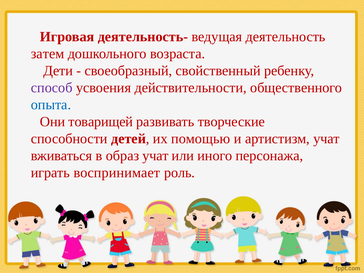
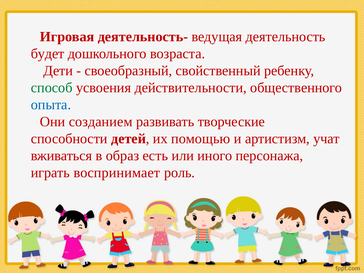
затем: затем -> будет (48, 54)
способ colour: purple -> green (52, 88)
товарищей: товарищей -> созданием (101, 122)
образ учат: учат -> есть (155, 156)
